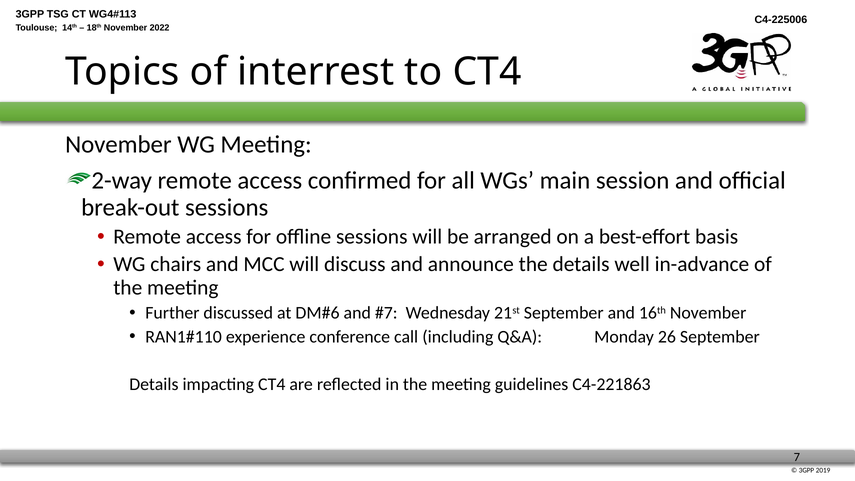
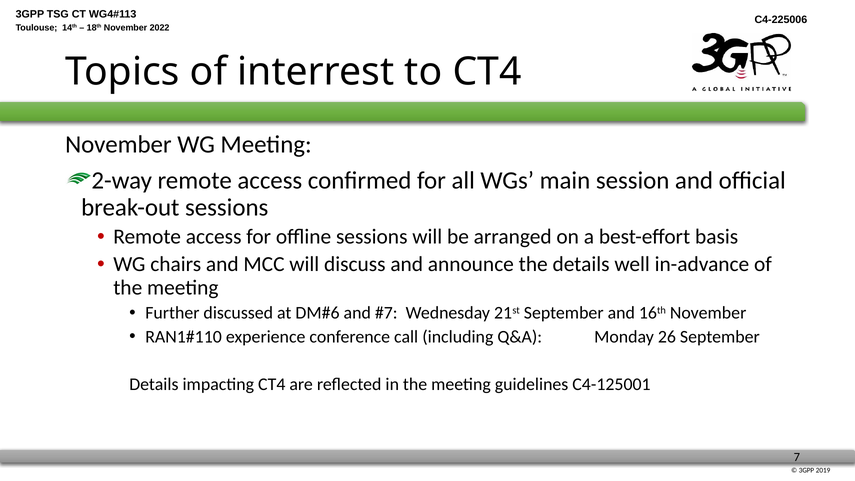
C4-221863: C4-221863 -> C4-125001 (611, 384)
